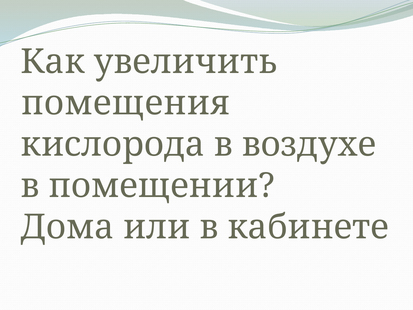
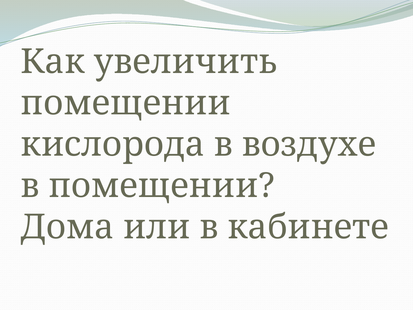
помещения: помещения -> помещении (126, 103)
